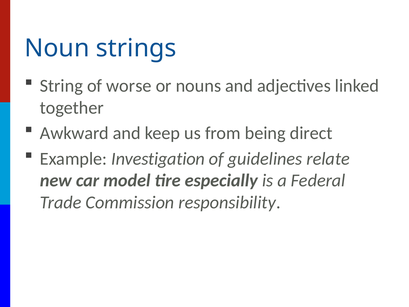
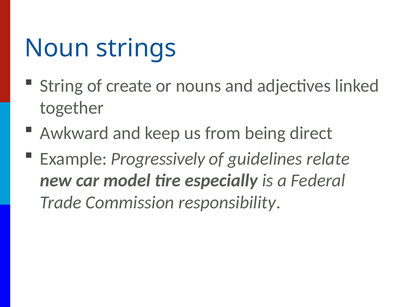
worse: worse -> create (129, 86)
Investigation: Investigation -> Progressively (158, 159)
